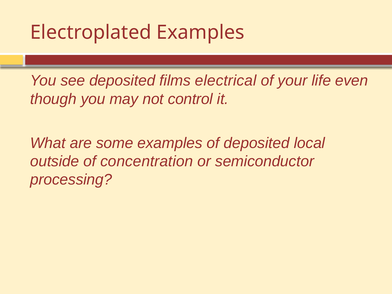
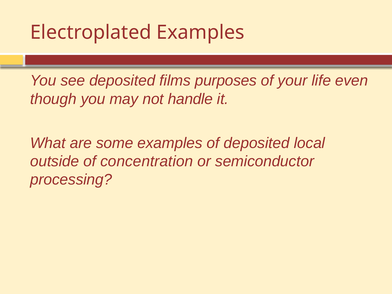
electrical: electrical -> purposes (226, 81)
control: control -> handle (190, 99)
